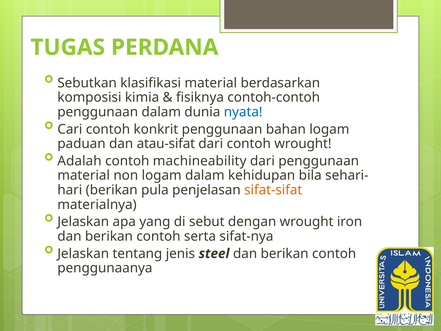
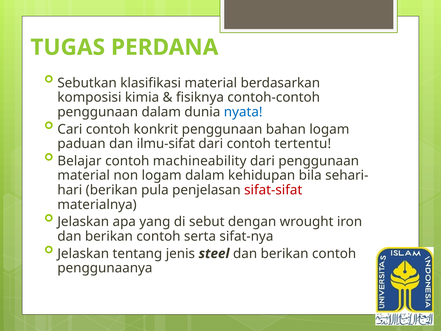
atau-sifat: atau-sifat -> ilmu-sifat (166, 144)
contoh wrought: wrought -> tertentu (303, 144)
Adalah: Adalah -> Belajar (80, 161)
sifat-sifat colour: orange -> red (273, 190)
